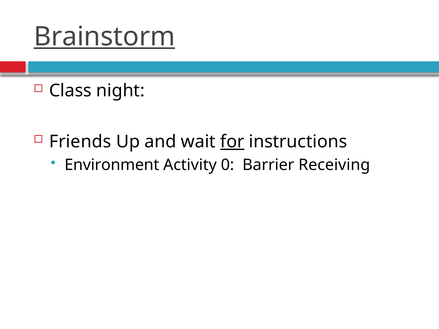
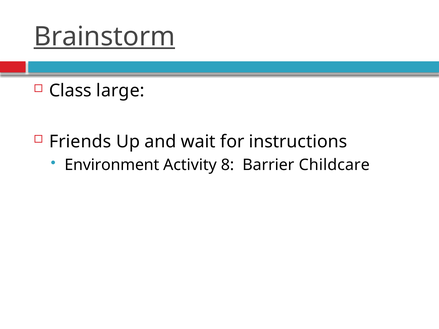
night: night -> large (120, 91)
for underline: present -> none (232, 142)
0: 0 -> 8 (227, 165)
Receiving: Receiving -> Childcare (334, 165)
